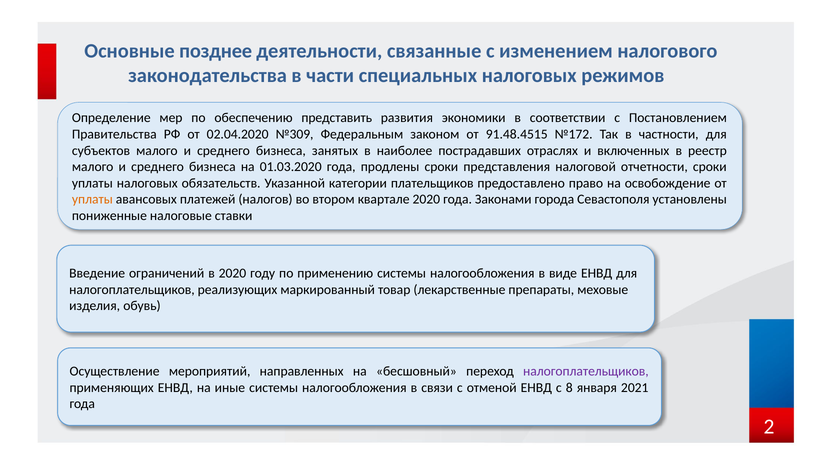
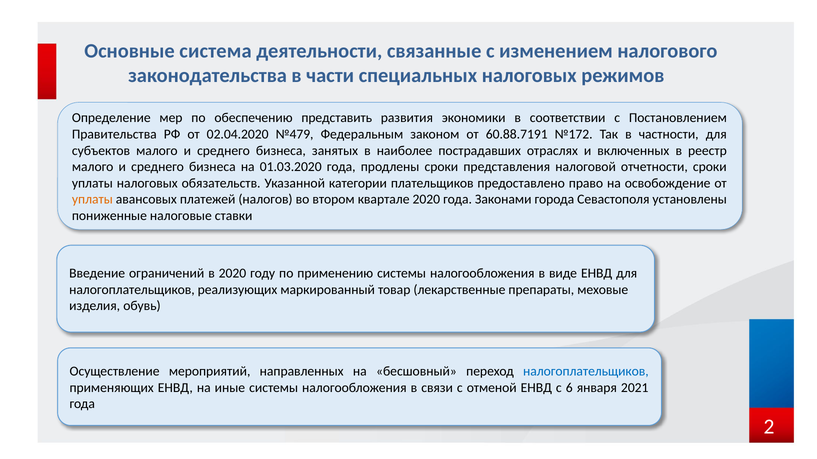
позднее: позднее -> система (215, 51)
№309: №309 -> №479 (295, 134)
91.48.4515: 91.48.4515 -> 60.88.7191 (517, 134)
налогоплательщиков colour: purple -> blue (586, 372)
8: 8 -> 6 (569, 388)
